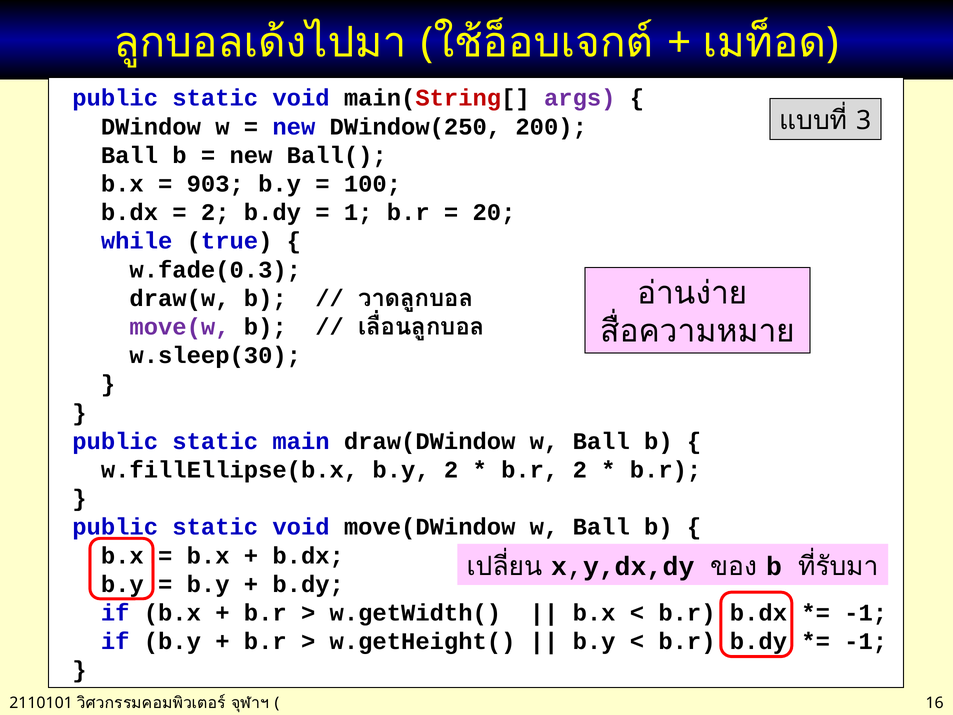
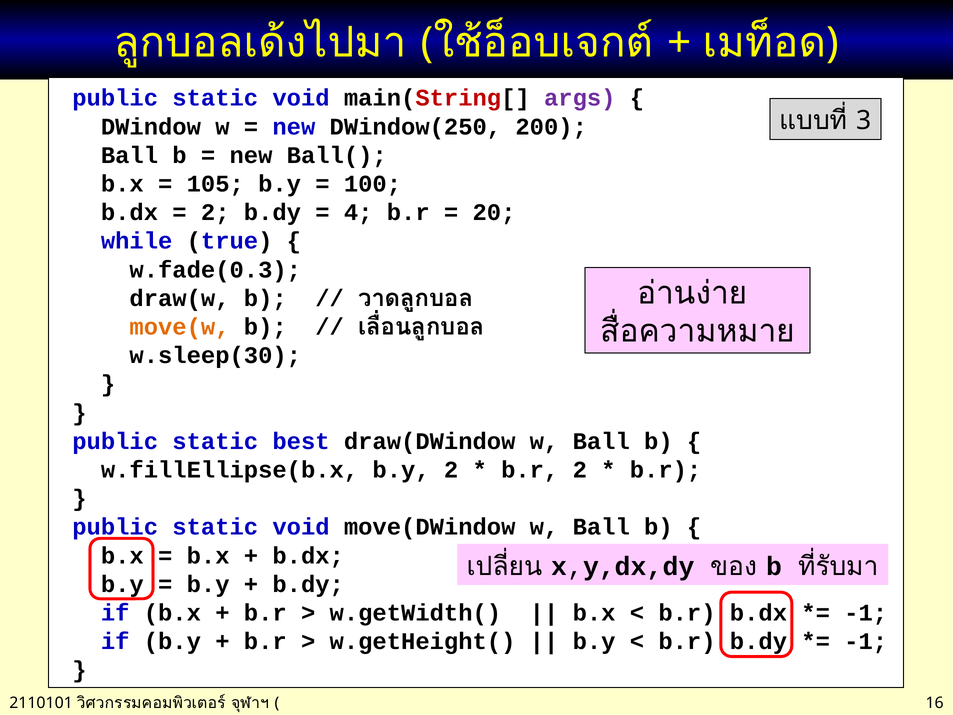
903: 903 -> 105 (215, 184)
1: 1 -> 4 (358, 212)
move(w colour: purple -> orange (180, 327)
main: main -> best (301, 441)
